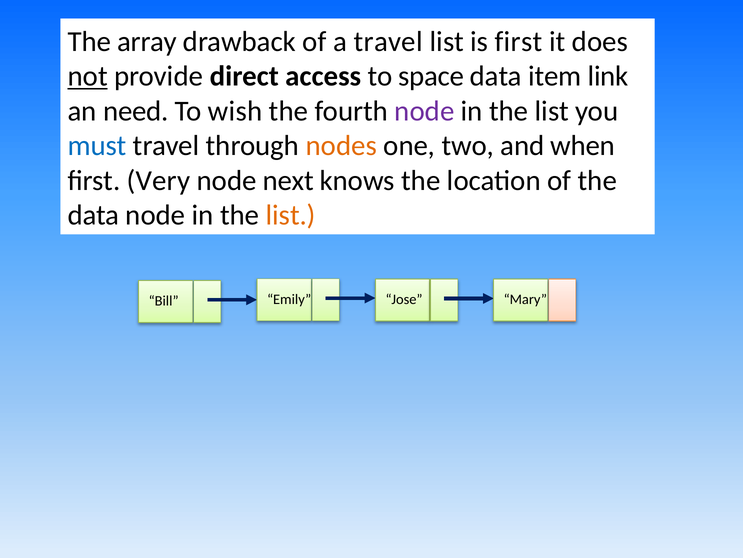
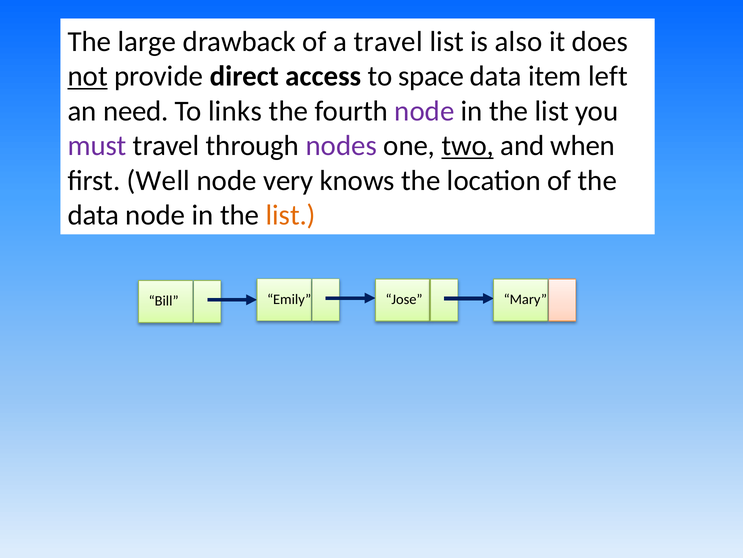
array: array -> large (147, 42)
is first: first -> also (519, 42)
link: link -> left (608, 76)
wish: wish -> links (235, 111)
must colour: blue -> purple (97, 146)
nodes colour: orange -> purple (341, 146)
two underline: none -> present (468, 146)
Very: Very -> Well (158, 180)
next: next -> very (288, 180)
